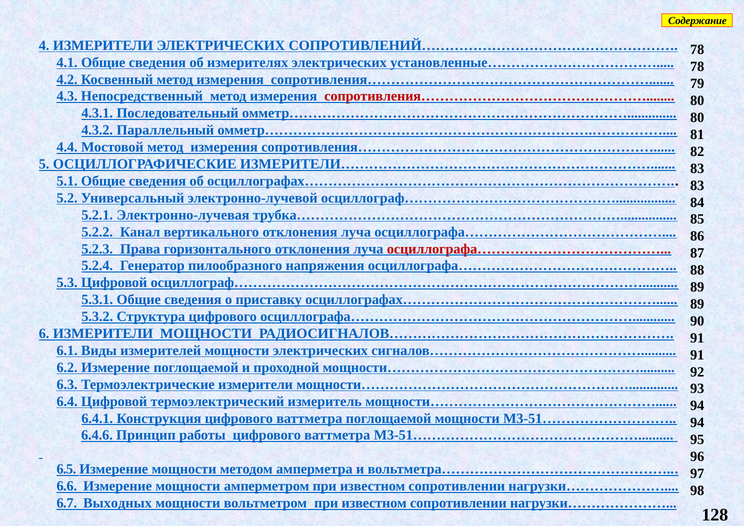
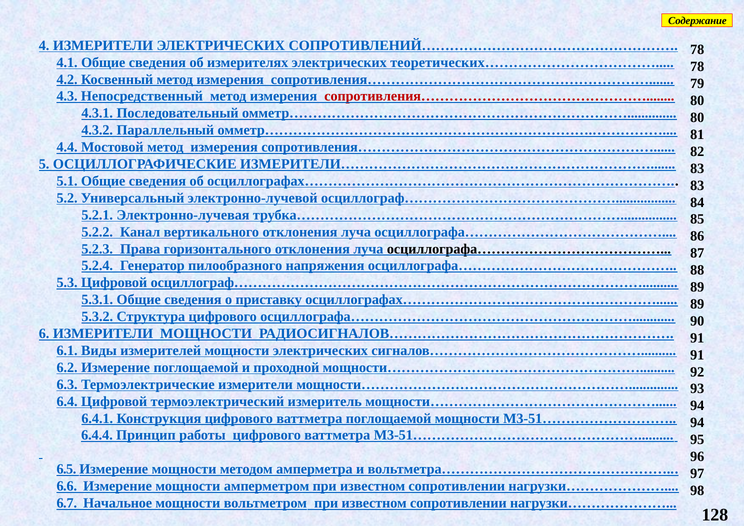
установленные………………………………: установленные……………………………… -> теоретических……………………………… (532, 62)
осциллографа………………………………… colour: red -> black (529, 249)
6.4.6: 6.4.6 -> 6.4.4 (97, 435)
Выходных: Выходных -> Начальное (118, 503)
